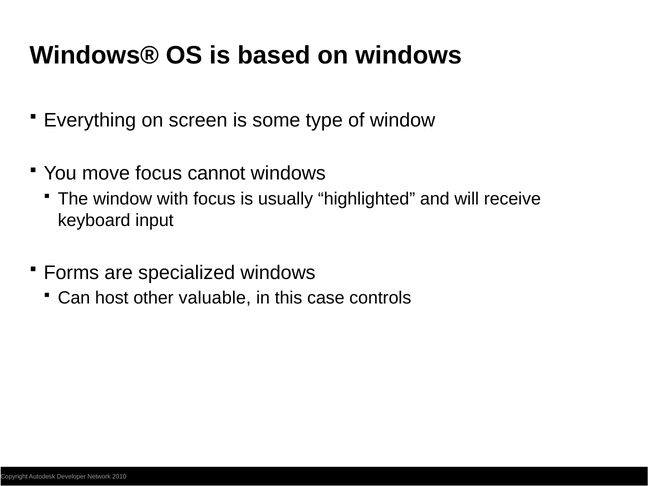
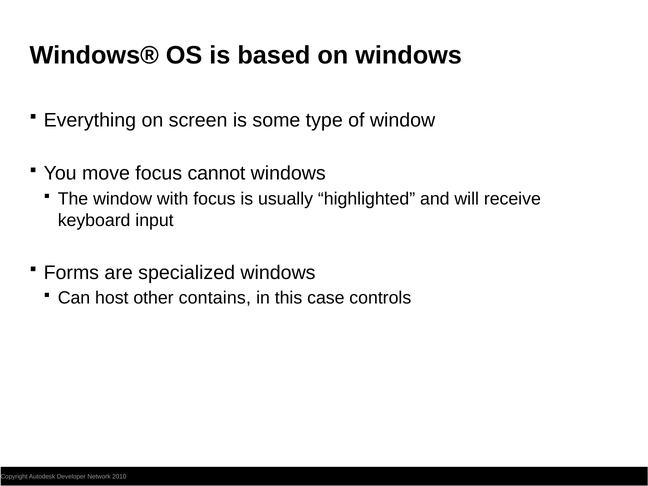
valuable: valuable -> contains (215, 298)
